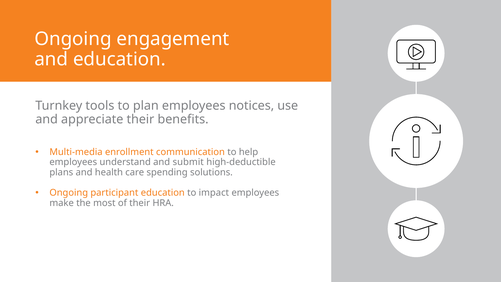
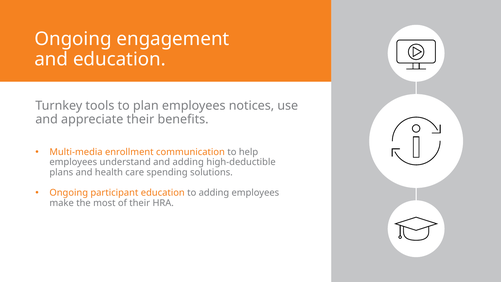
and submit: submit -> adding (188, 162)
to impact: impact -> adding (214, 193)
